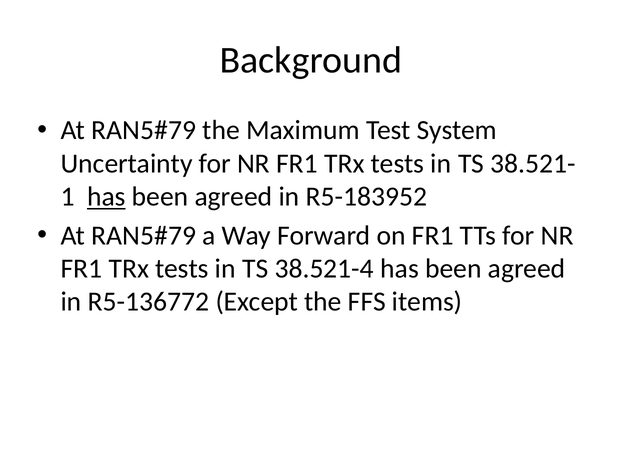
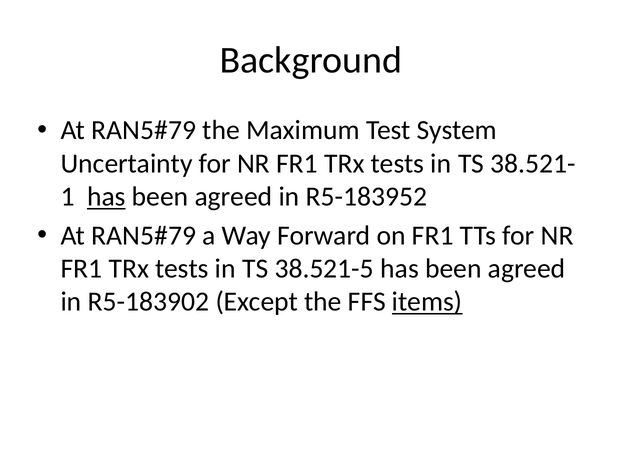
38.521-4: 38.521-4 -> 38.521-5 (324, 269)
R5-136772: R5-136772 -> R5-183902 (148, 302)
items underline: none -> present (427, 302)
